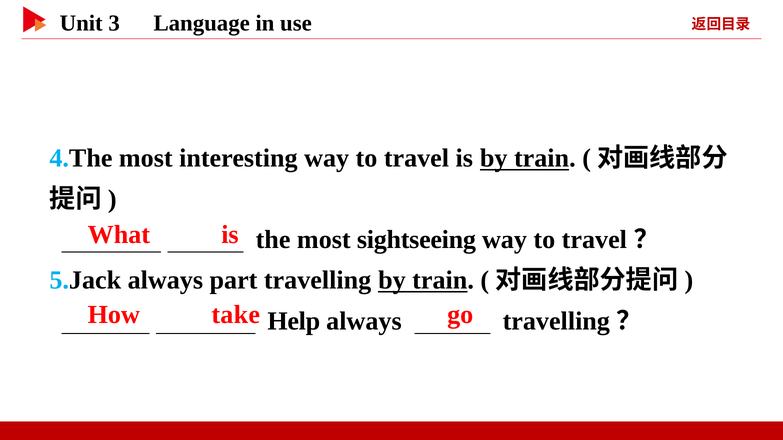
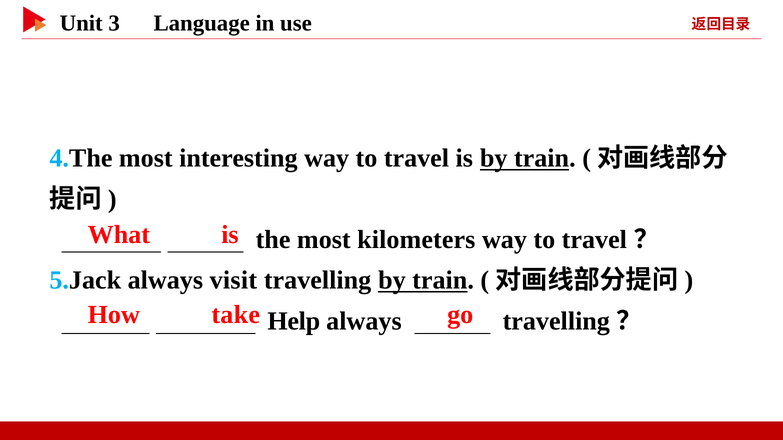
sightseeing: sightseeing -> kilometers (416, 240)
part: part -> visit (233, 281)
